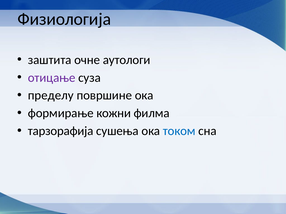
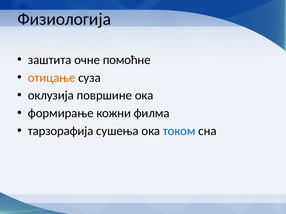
аутологи: аутологи -> помоћне (127, 60)
отицање colour: purple -> orange (52, 78)
пределу: пределу -> оклузија (51, 96)
